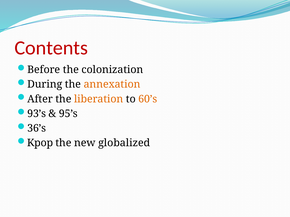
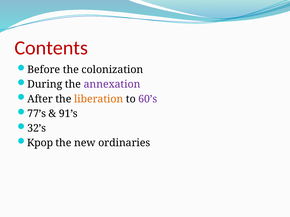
annexation colour: orange -> purple (112, 85)
60’s colour: orange -> purple (148, 99)
93’s: 93’s -> 77’s (37, 114)
95’s: 95’s -> 91’s (68, 114)
36’s: 36’s -> 32’s (37, 129)
globalized: globalized -> ordinaries (124, 143)
